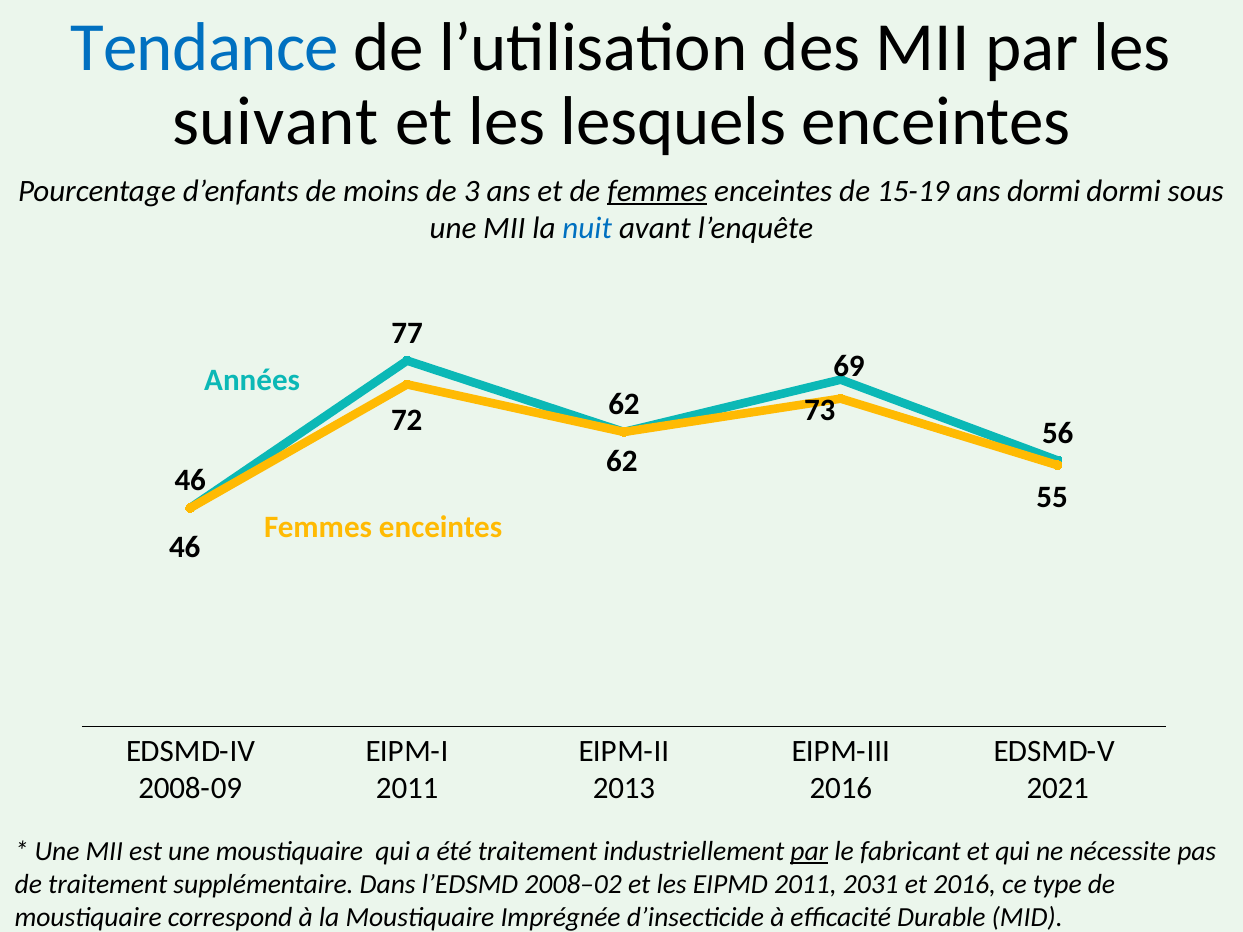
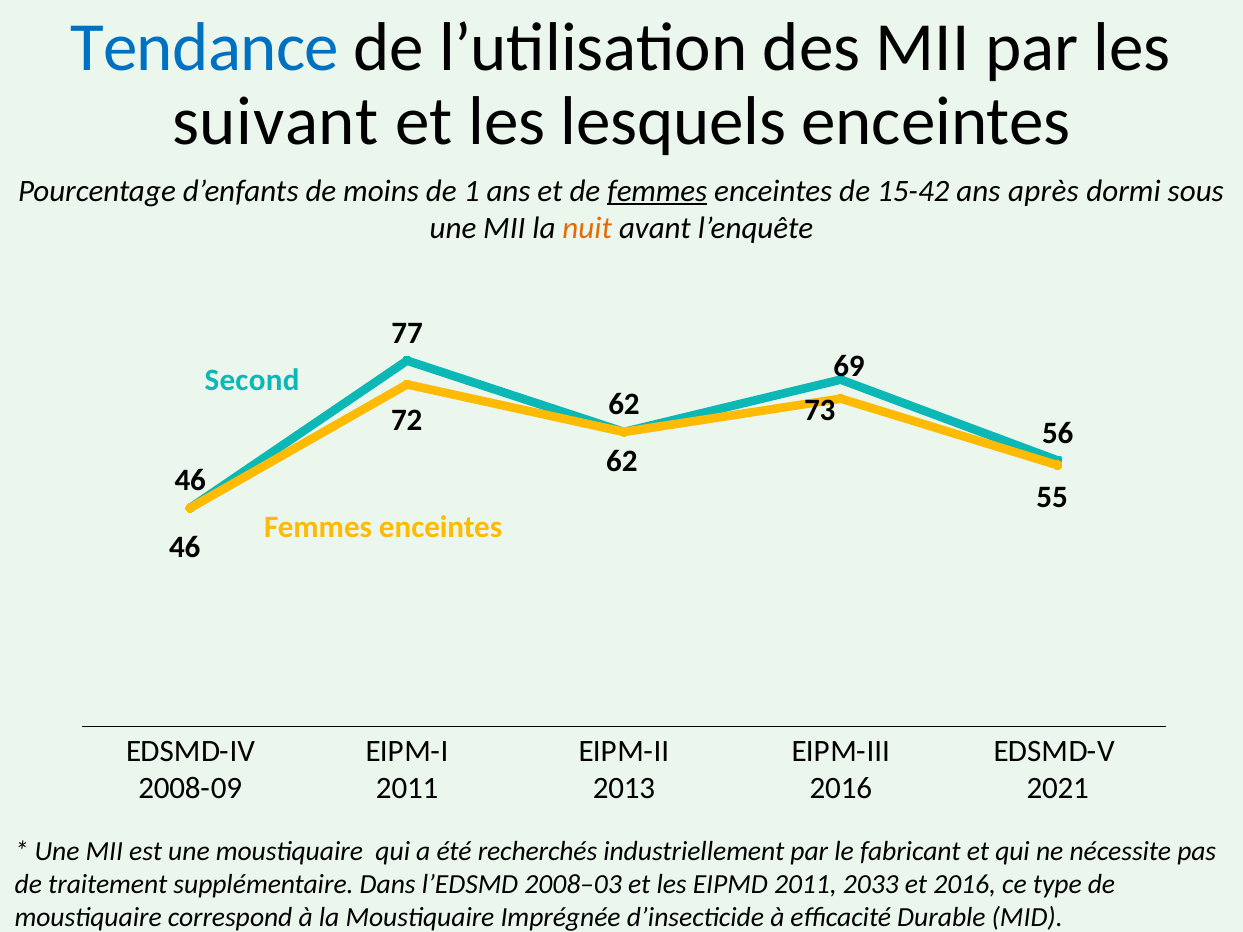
3: 3 -> 1 (472, 191)
15-19: 15-19 -> 15-42 (913, 191)
ans dormi: dormi -> après (1043, 191)
nuit colour: blue -> orange (587, 228)
Années: Années -> Second (252, 380)
été traitement: traitement -> recherchés (538, 851)
par underline: present -> none (809, 851)
2008–02: 2008–02 -> 2008–03 (573, 884)
2031: 2031 -> 2033 (871, 884)
